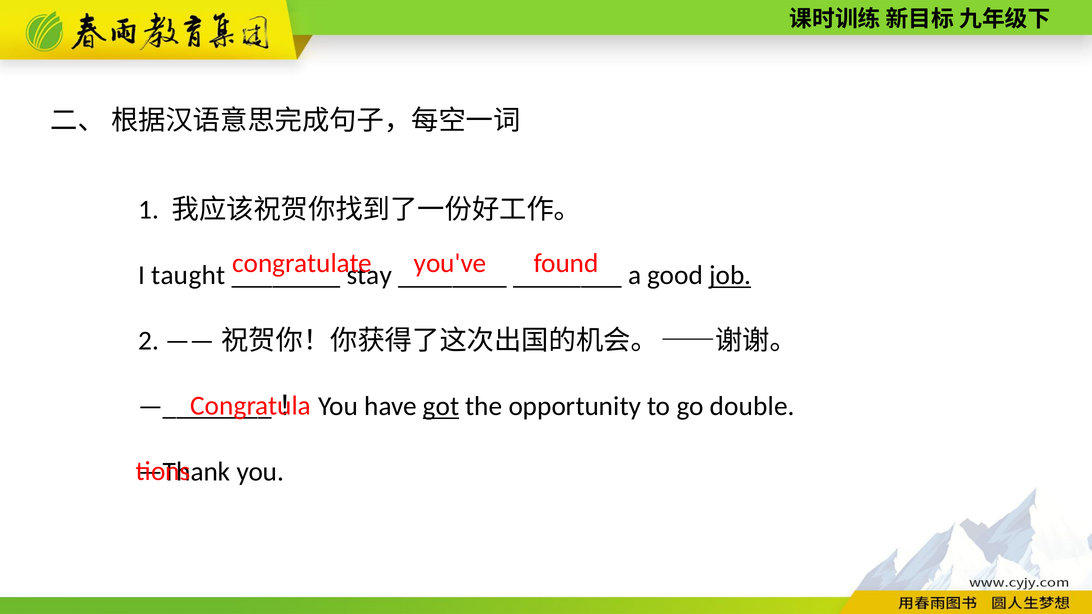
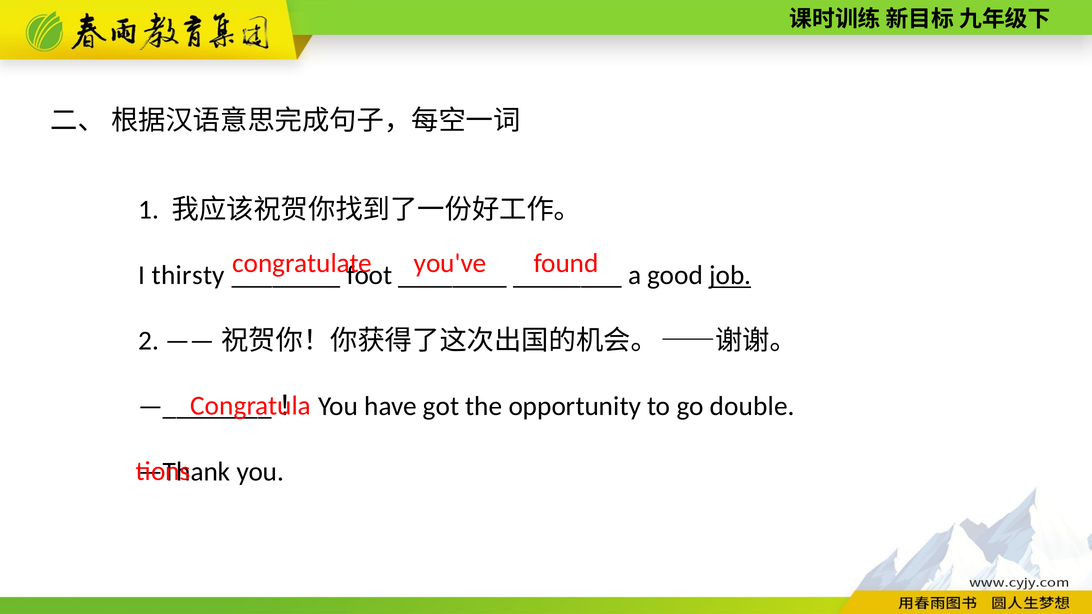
taught: taught -> thirsty (188, 275)
stay: stay -> foot (369, 275)
got underline: present -> none (441, 407)
